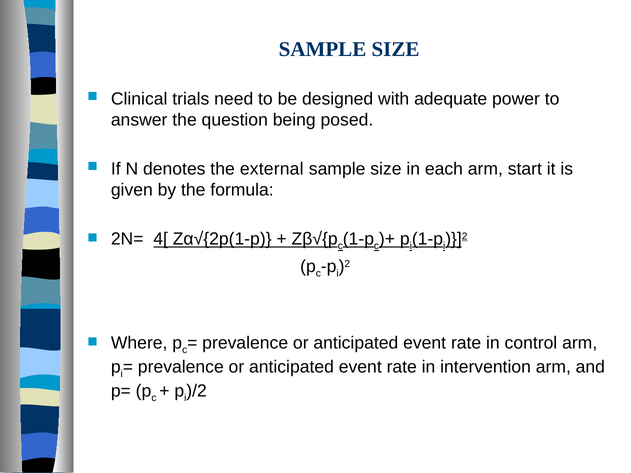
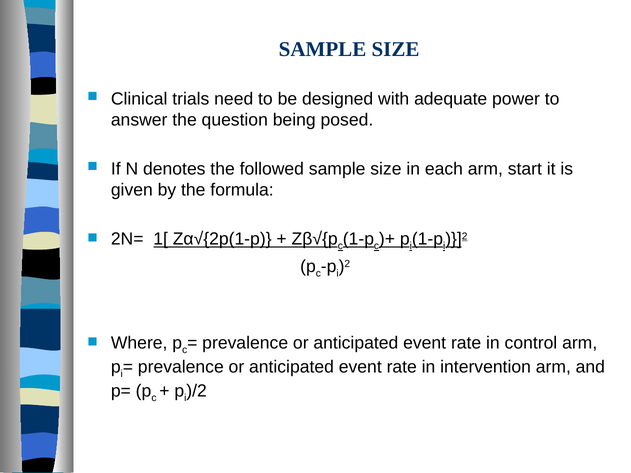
external: external -> followed (272, 169)
4[: 4[ -> 1[ (161, 239)
